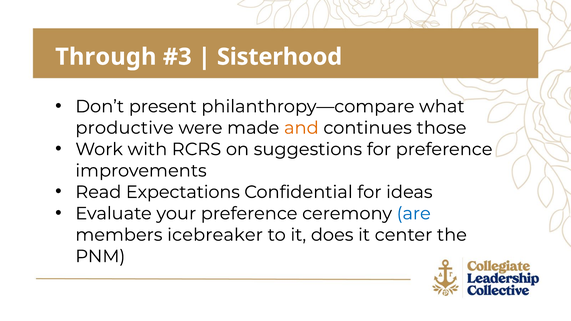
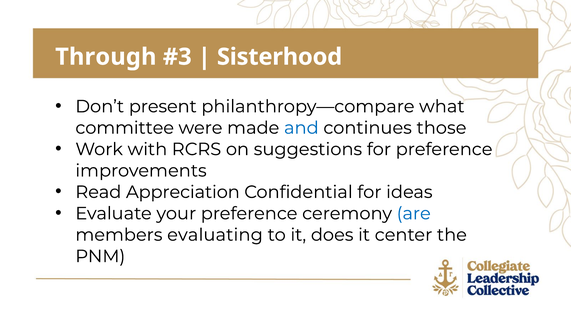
productive: productive -> committee (125, 128)
and colour: orange -> blue (301, 128)
Expectations: Expectations -> Appreciation (183, 192)
icebreaker: icebreaker -> evaluating (215, 235)
